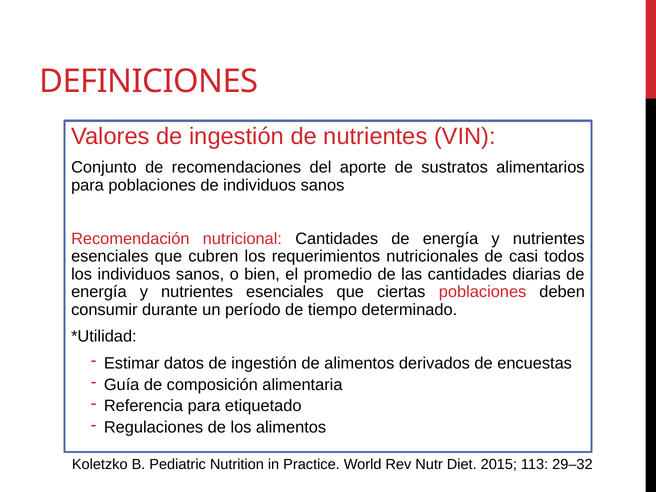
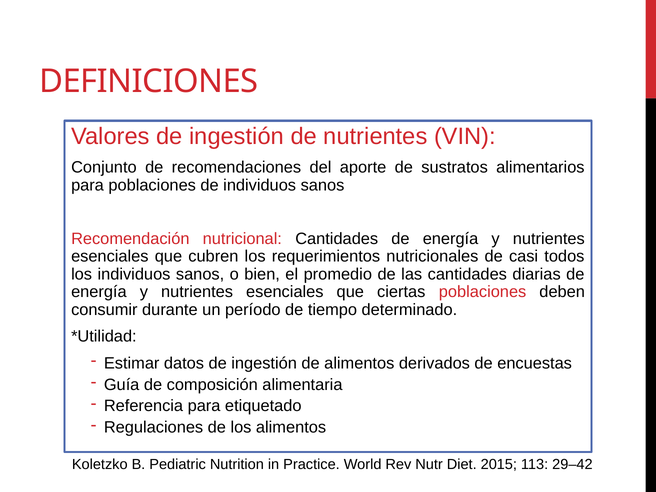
29–32: 29–32 -> 29–42 (572, 464)
